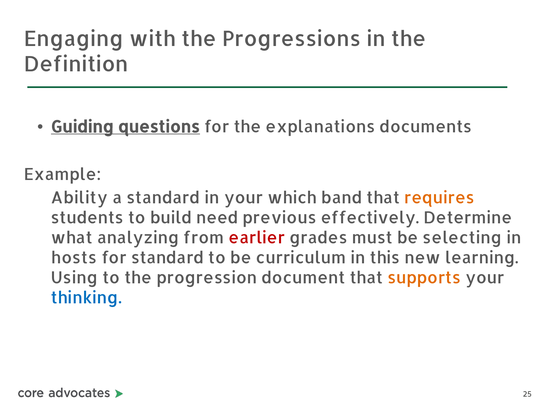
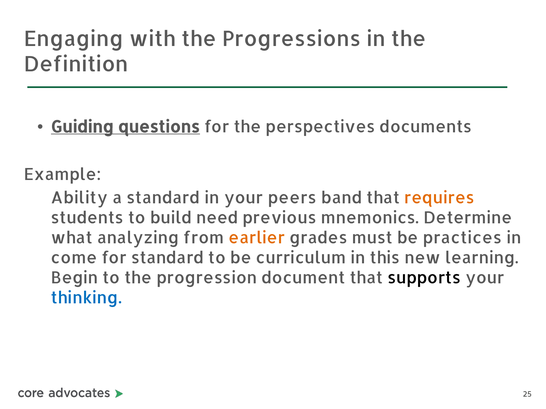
explanations: explanations -> perspectives (320, 127)
which: which -> peers (292, 198)
effectively: effectively -> mnemonics (370, 218)
earlier colour: red -> orange (257, 238)
selecting: selecting -> practices (462, 238)
hosts: hosts -> come (74, 258)
Using: Using -> Begin (75, 278)
supports colour: orange -> black (424, 278)
